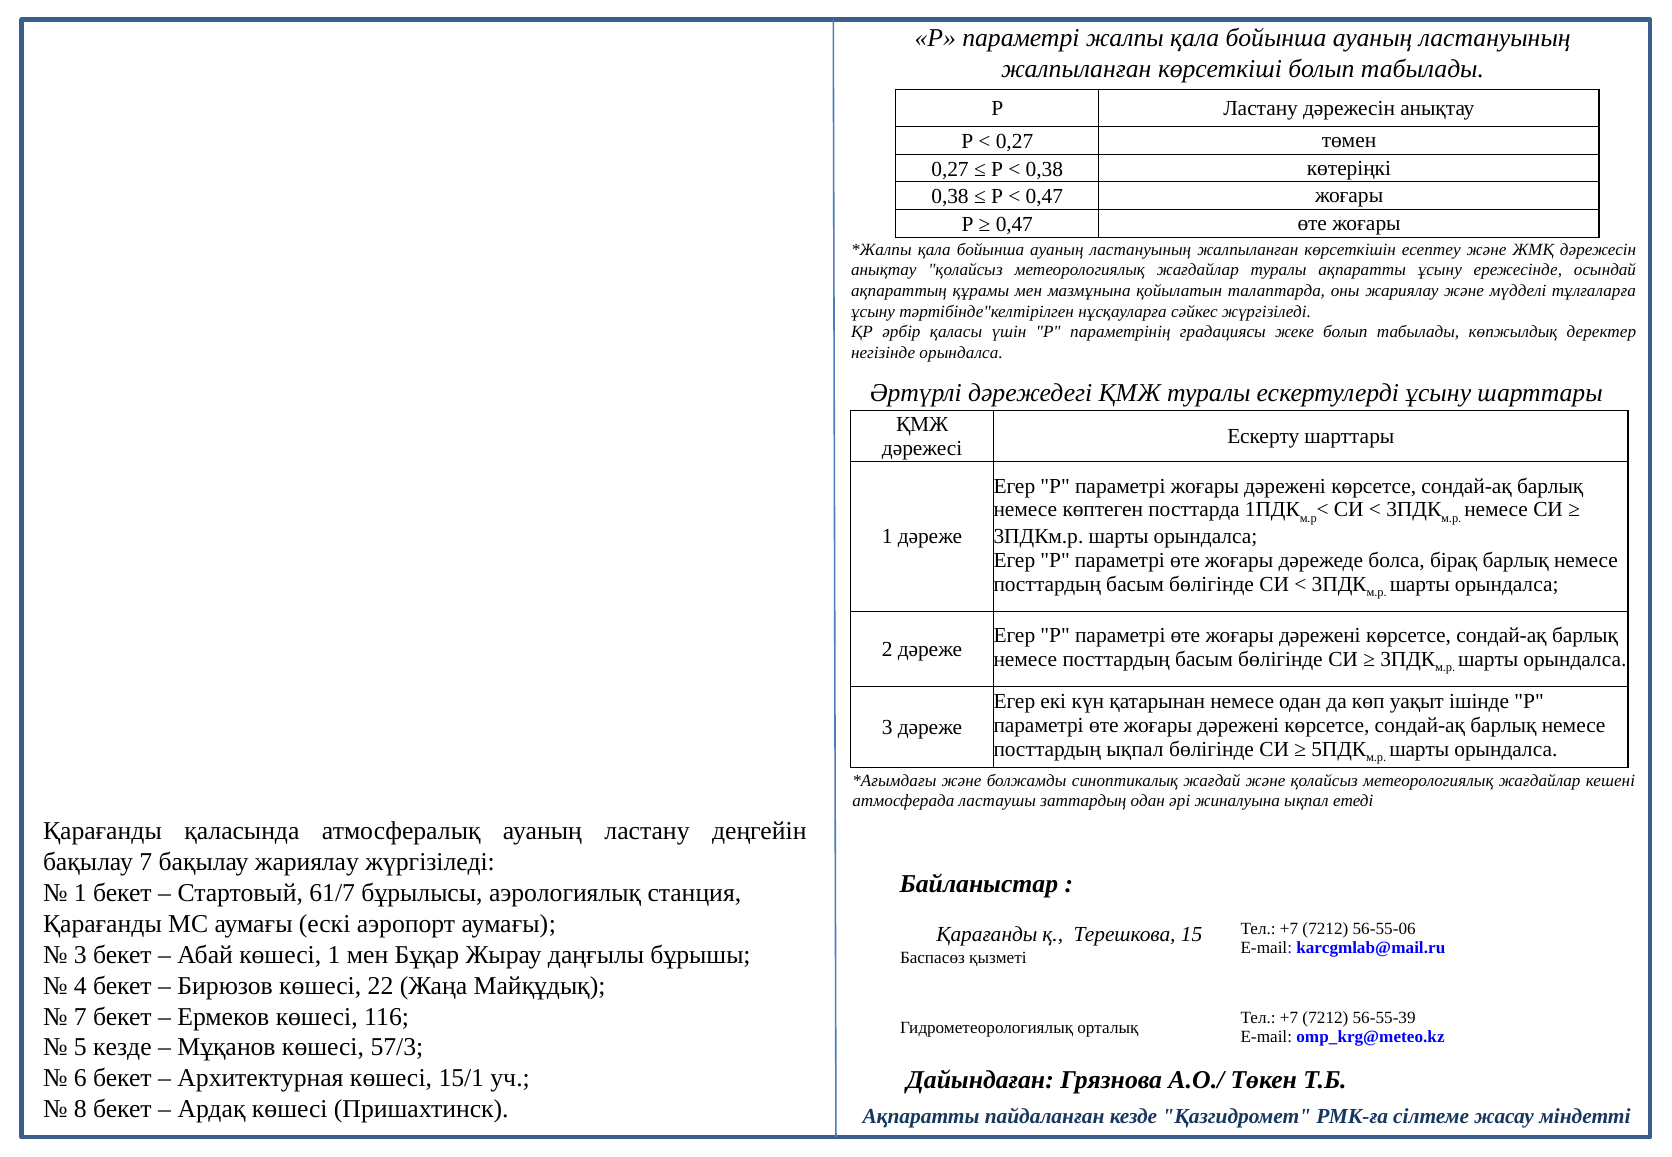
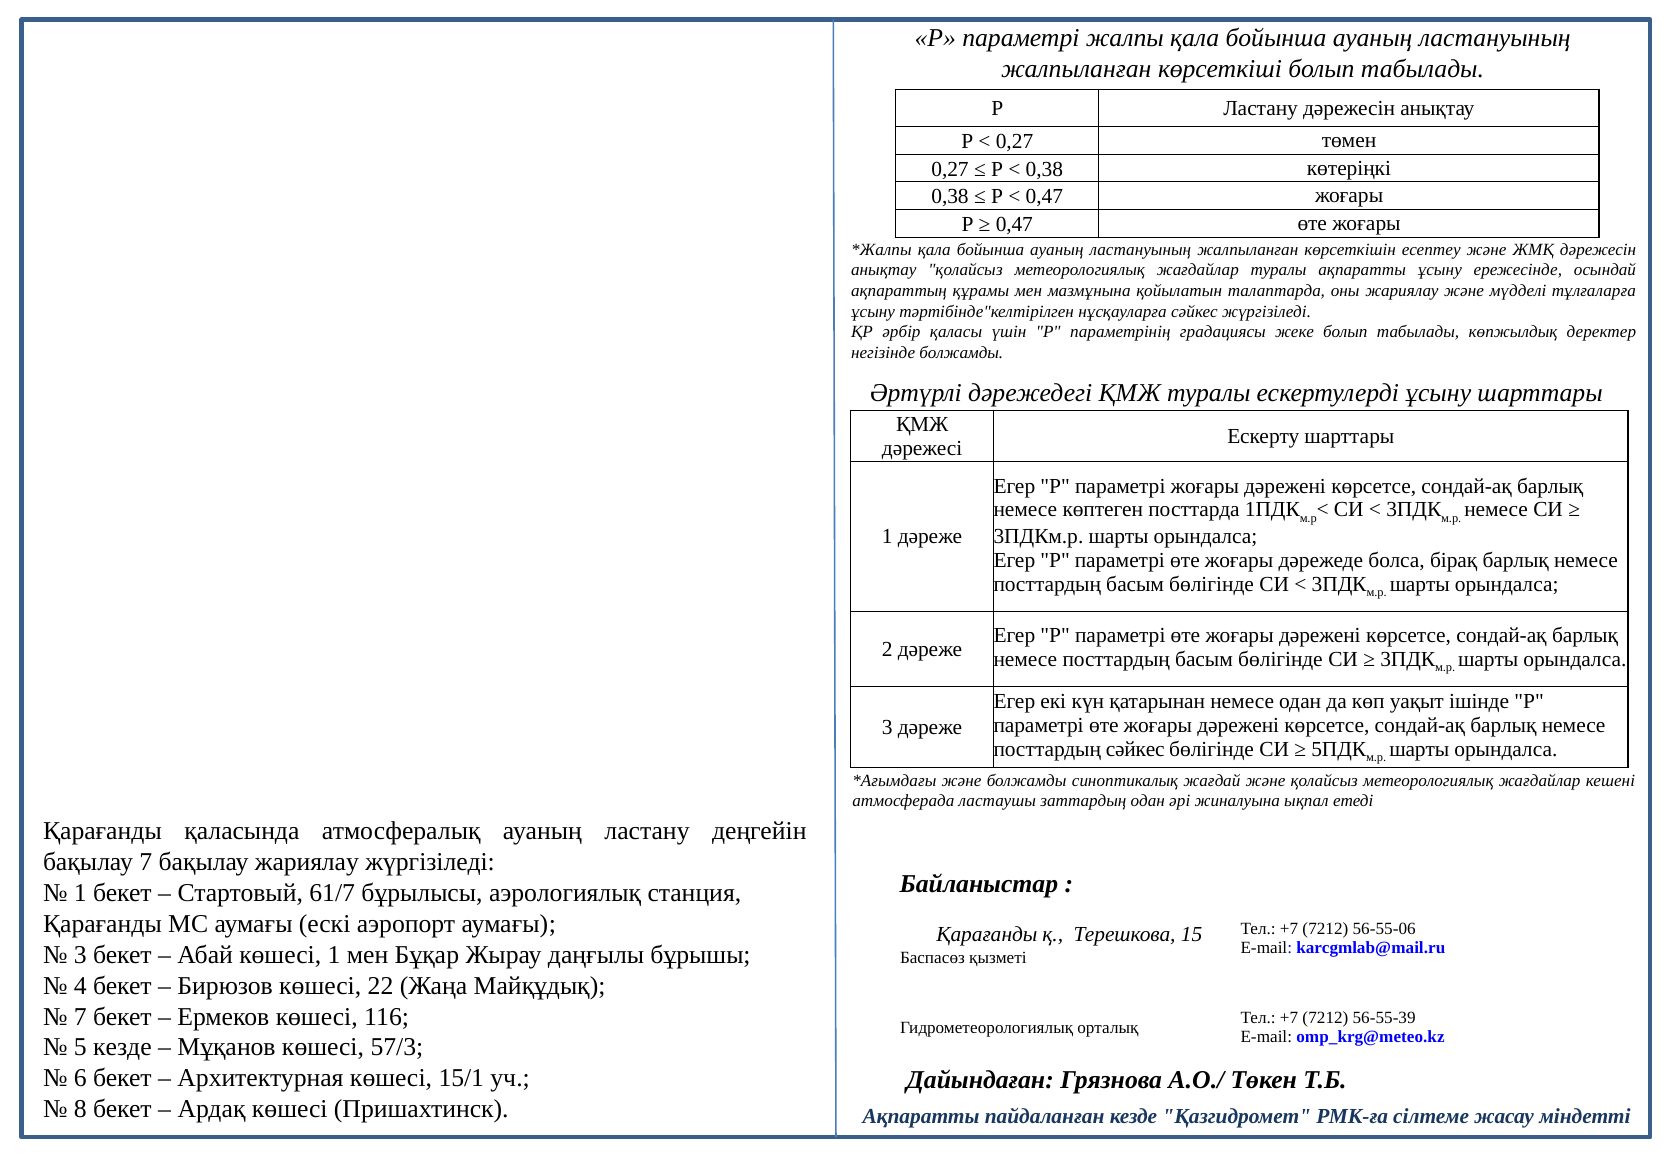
негізінде орындалса: орындалса -> болжамды (961, 353)
посттардың ықпал: ықпал -> сәйкес (1135, 749)
